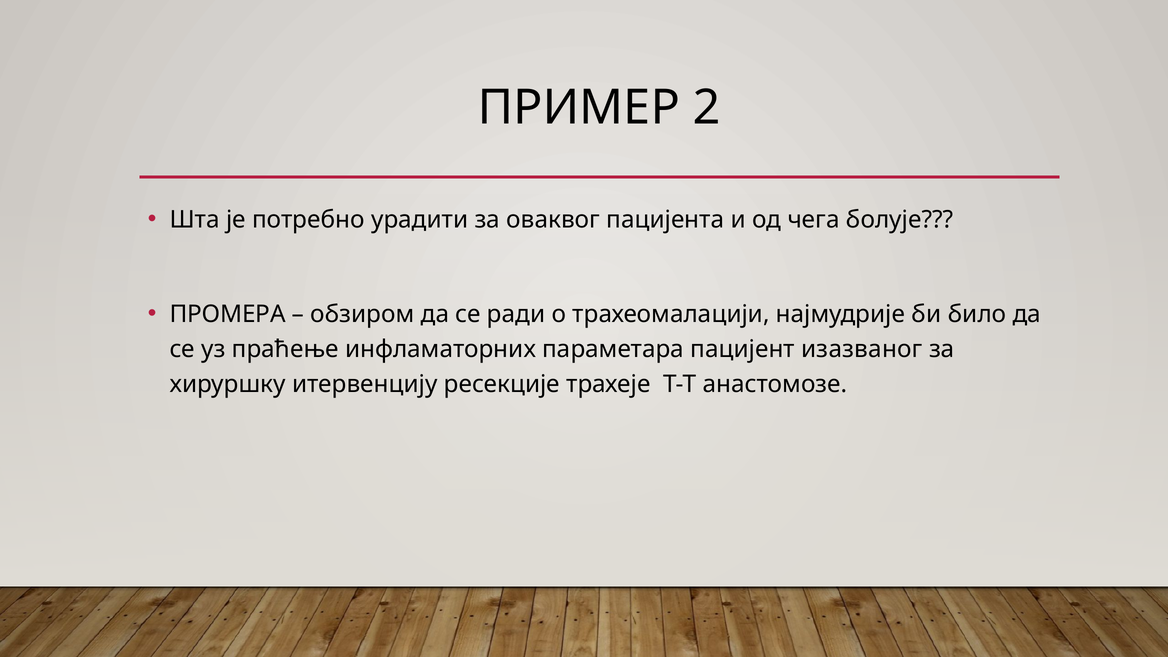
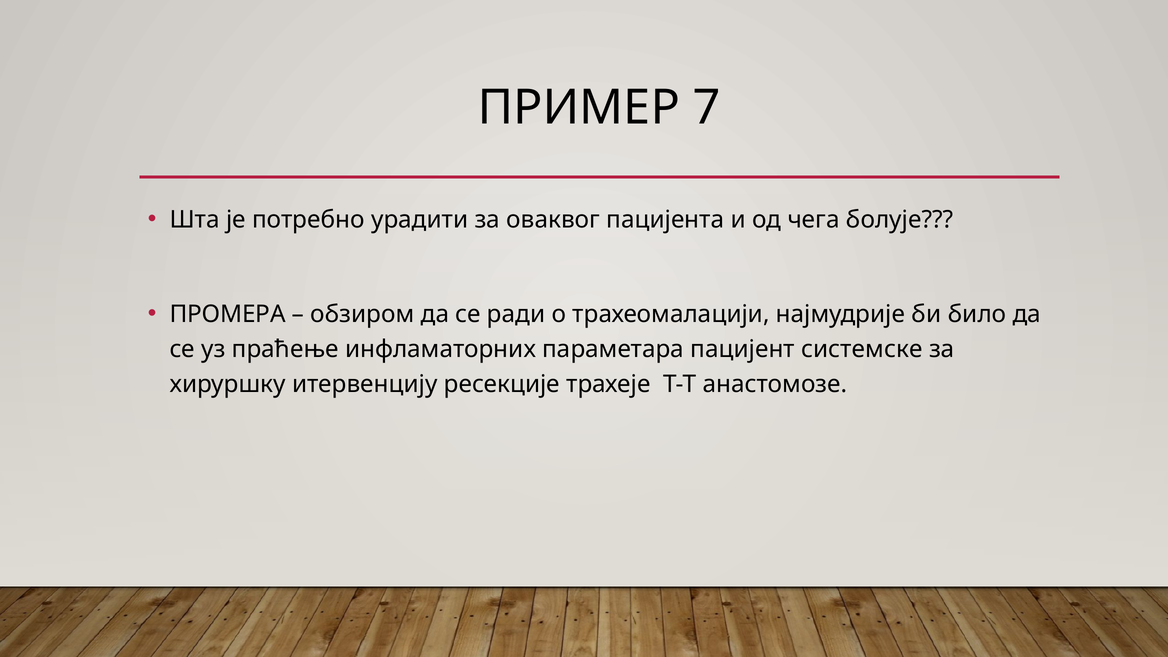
2: 2 -> 7 (706, 107)
изазваног: изазваног -> системске (862, 349)
